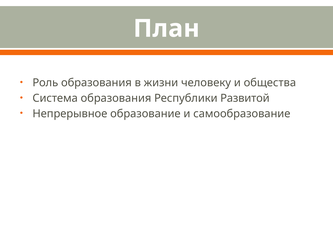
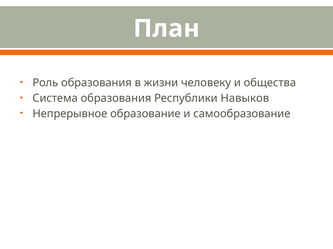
Развитой: Развитой -> Навыков (245, 98)
